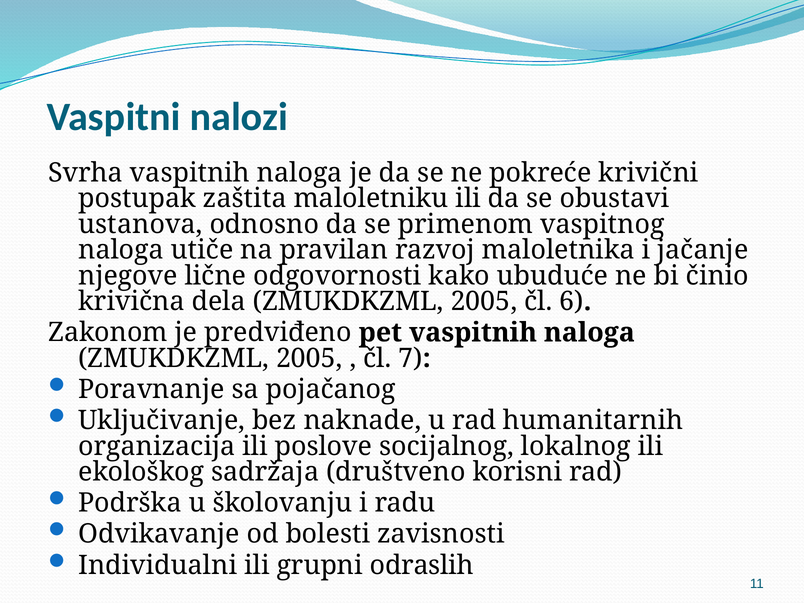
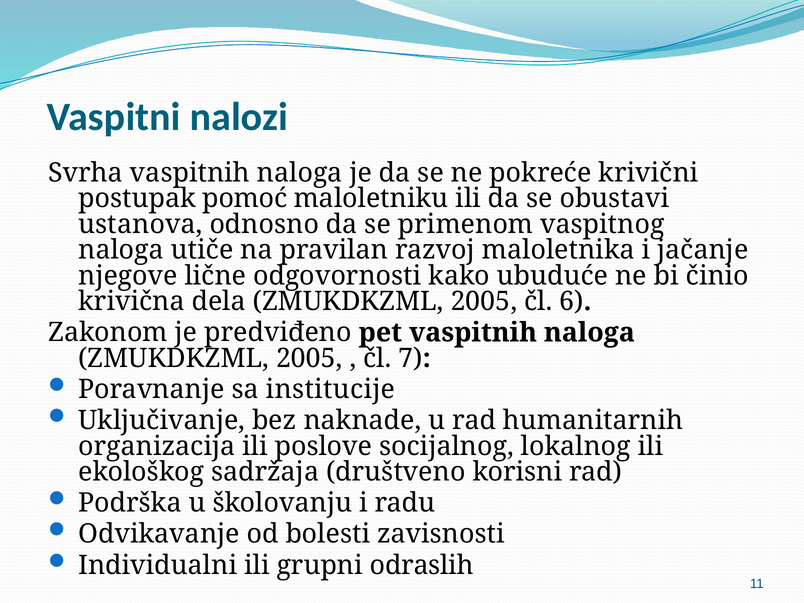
zaštita: zaštita -> pomoć (245, 199)
pojačanog: pojačanog -> institucije (331, 389)
